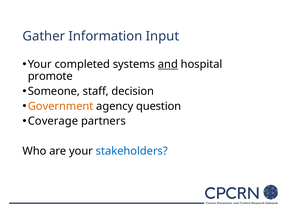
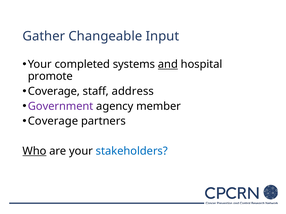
Information: Information -> Changeable (105, 36)
Someone: Someone -> Coverage (54, 91)
decision: decision -> address (133, 91)
Government colour: orange -> purple (61, 106)
question: question -> member (159, 106)
Who underline: none -> present (34, 151)
